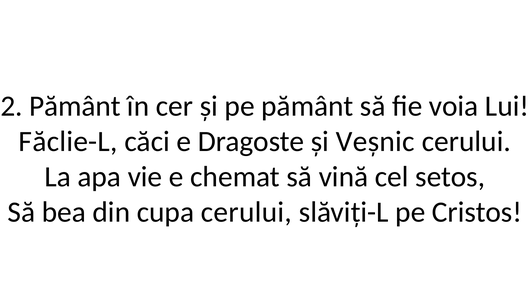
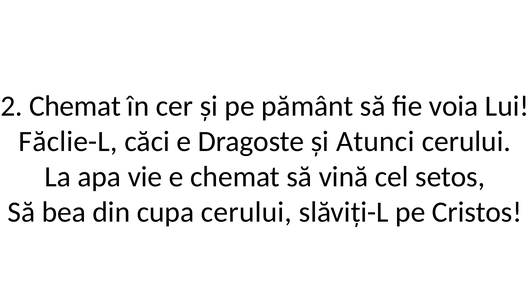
2 Pământ: Pământ -> Chemat (75, 106)
Veșnic: Veșnic -> Atunci (375, 141)
